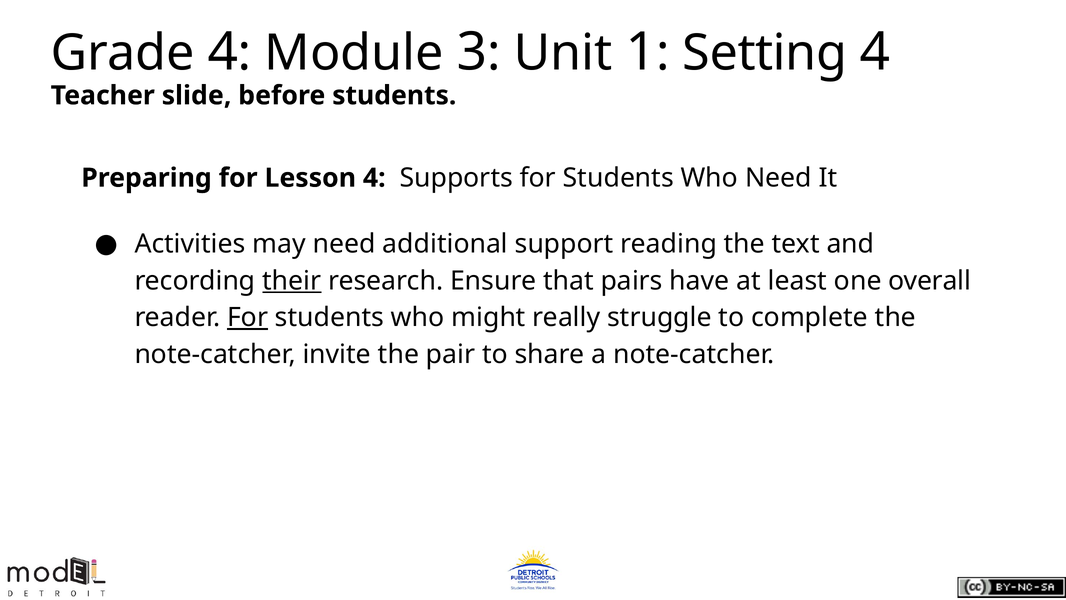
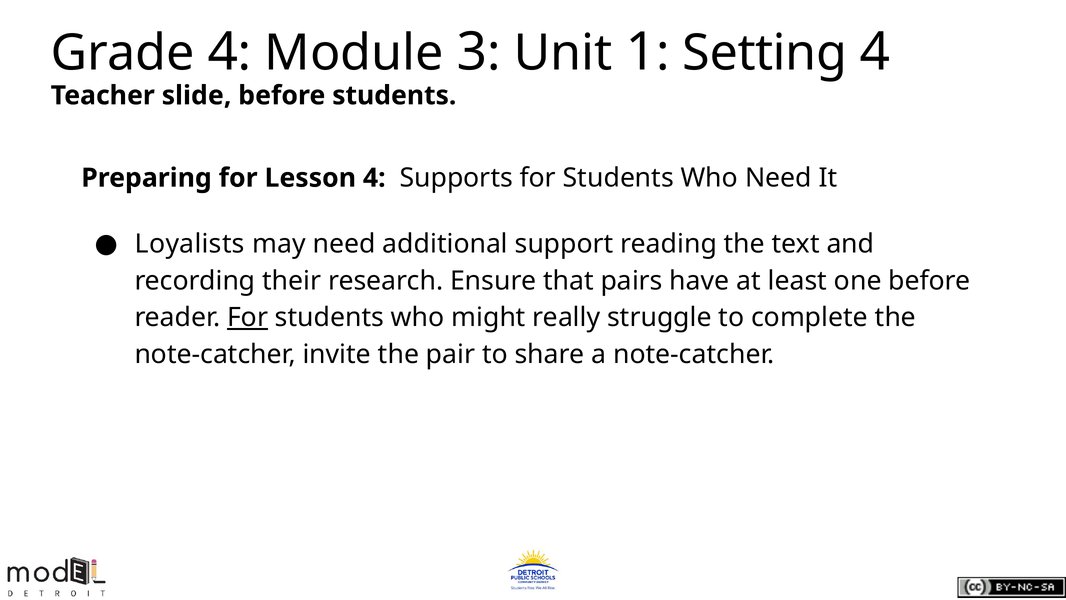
Activities: Activities -> Loyalists (190, 244)
their underline: present -> none (292, 281)
one overall: overall -> before (929, 281)
